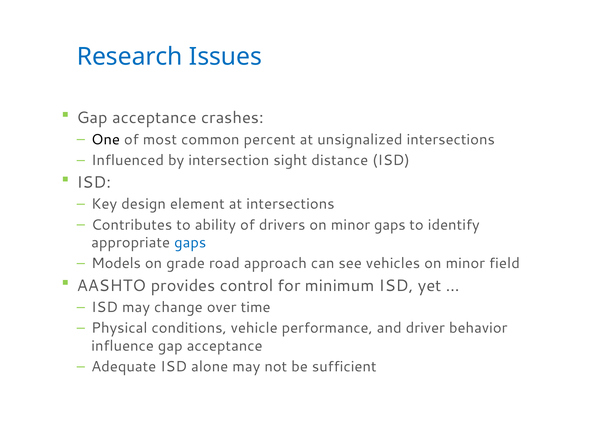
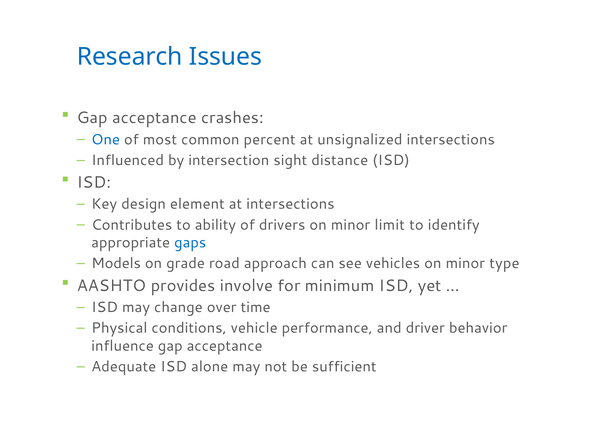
One colour: black -> blue (106, 140)
minor gaps: gaps -> limit (390, 225)
field: field -> type (504, 264)
control: control -> involve (246, 286)
